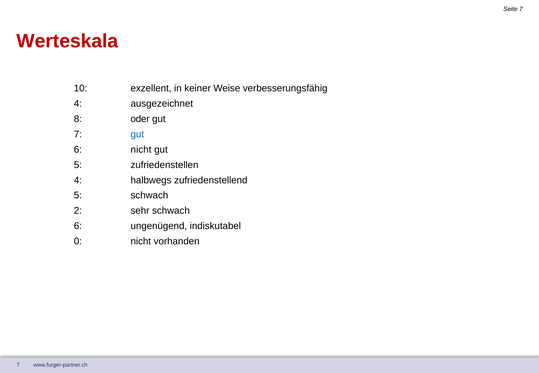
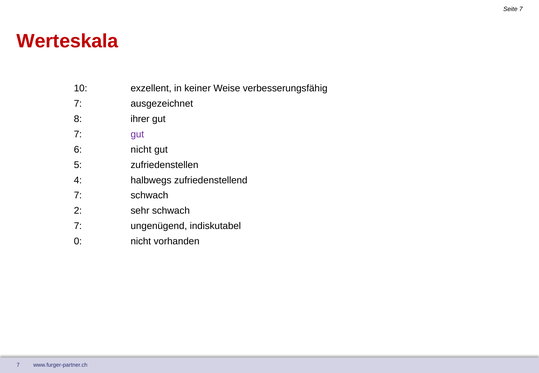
4: 4 -> 7 (78, 104)
oder: oder -> ihrer (140, 119)
gut colour: blue -> purple (137, 134)
5: 5 -> 7 (78, 196)
6: 6 -> 7 (78, 226)
